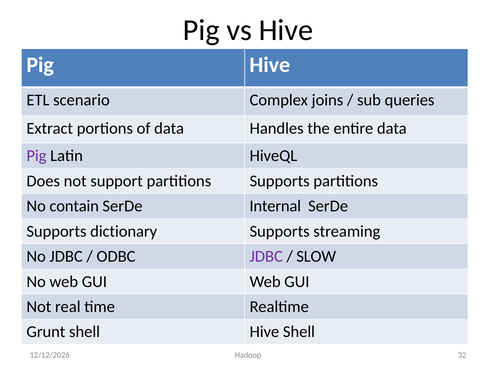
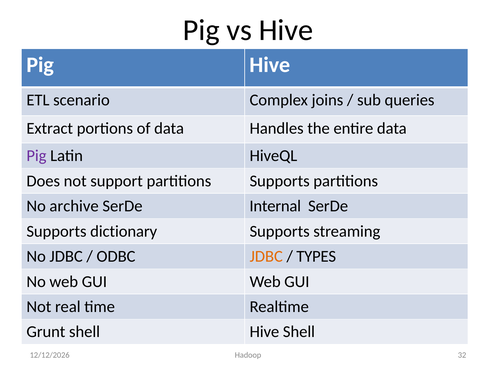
contain: contain -> archive (74, 206)
JDBC colour: purple -> orange (266, 256)
SLOW: SLOW -> TYPES (316, 256)
